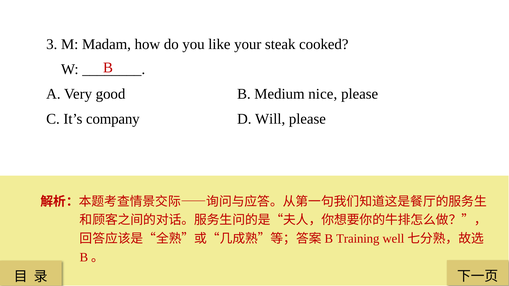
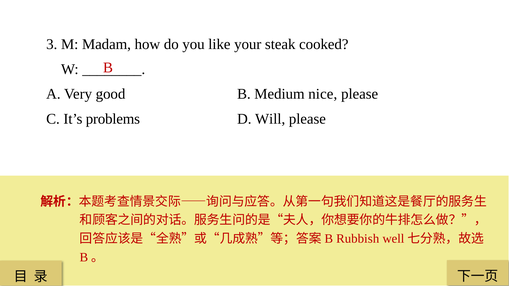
company: company -> problems (113, 119)
Training: Training -> Rubbish (358, 239)
